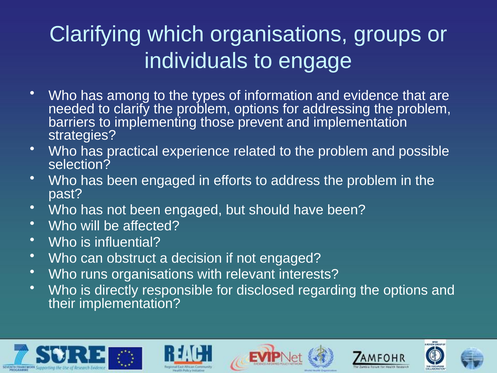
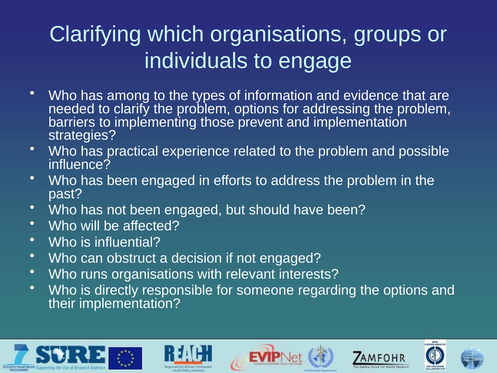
selection: selection -> influence (80, 165)
disclosed: disclosed -> someone (265, 290)
